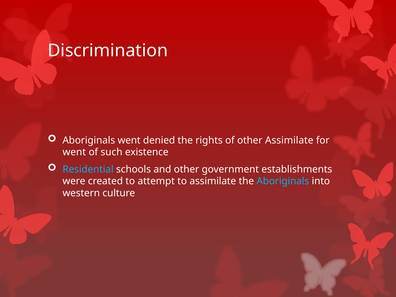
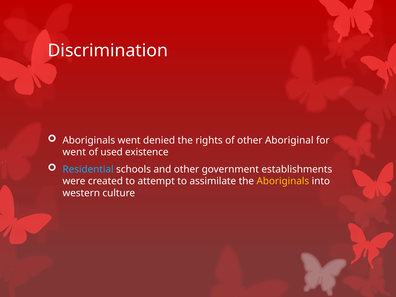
other Assimilate: Assimilate -> Aboriginal (289, 140)
such: such -> used (112, 152)
Aboriginals colour: light blue -> yellow (283, 181)
